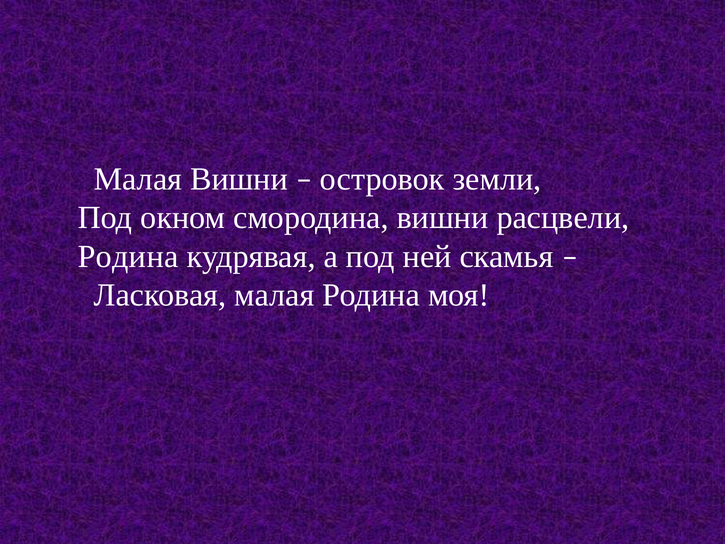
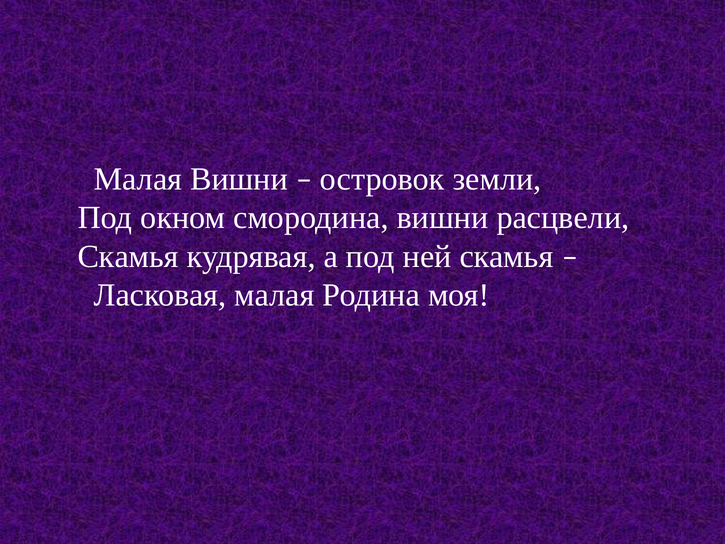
Родина: Родина -> Скамья (128, 256)
